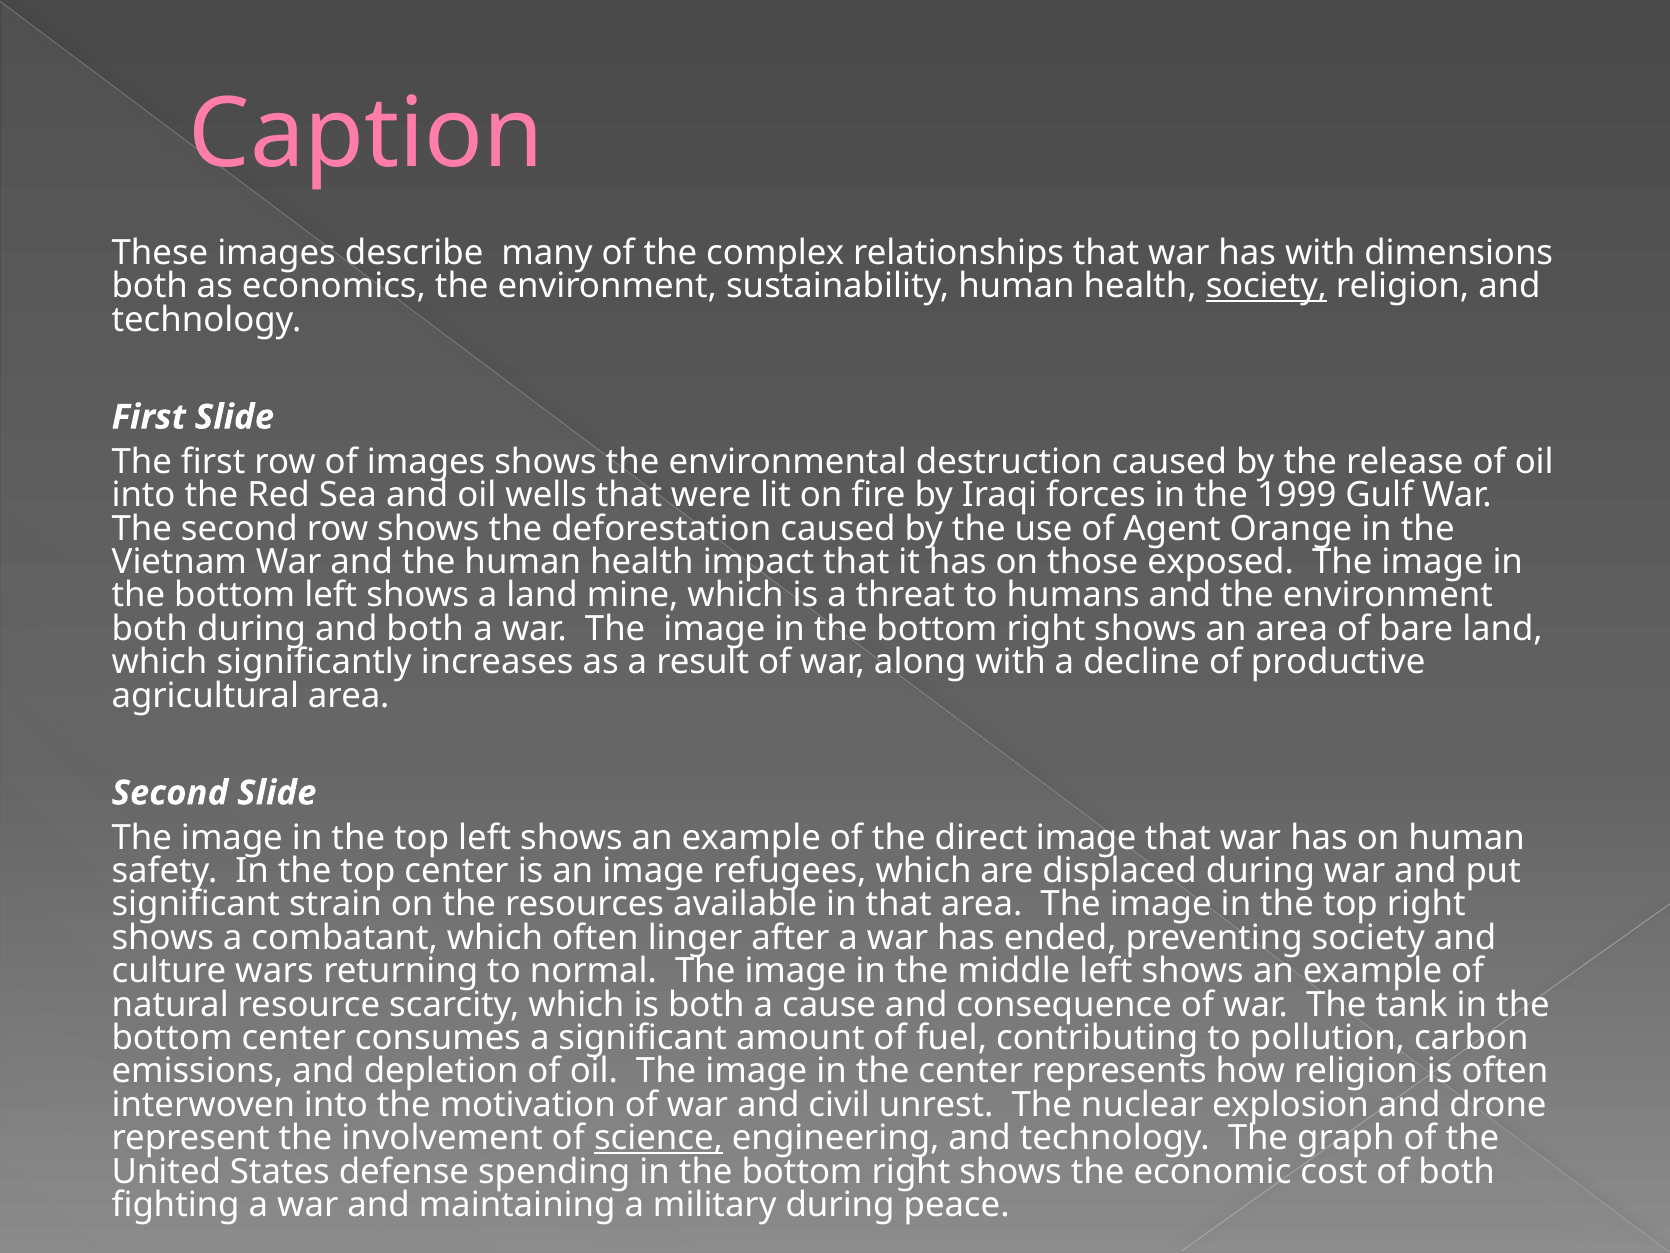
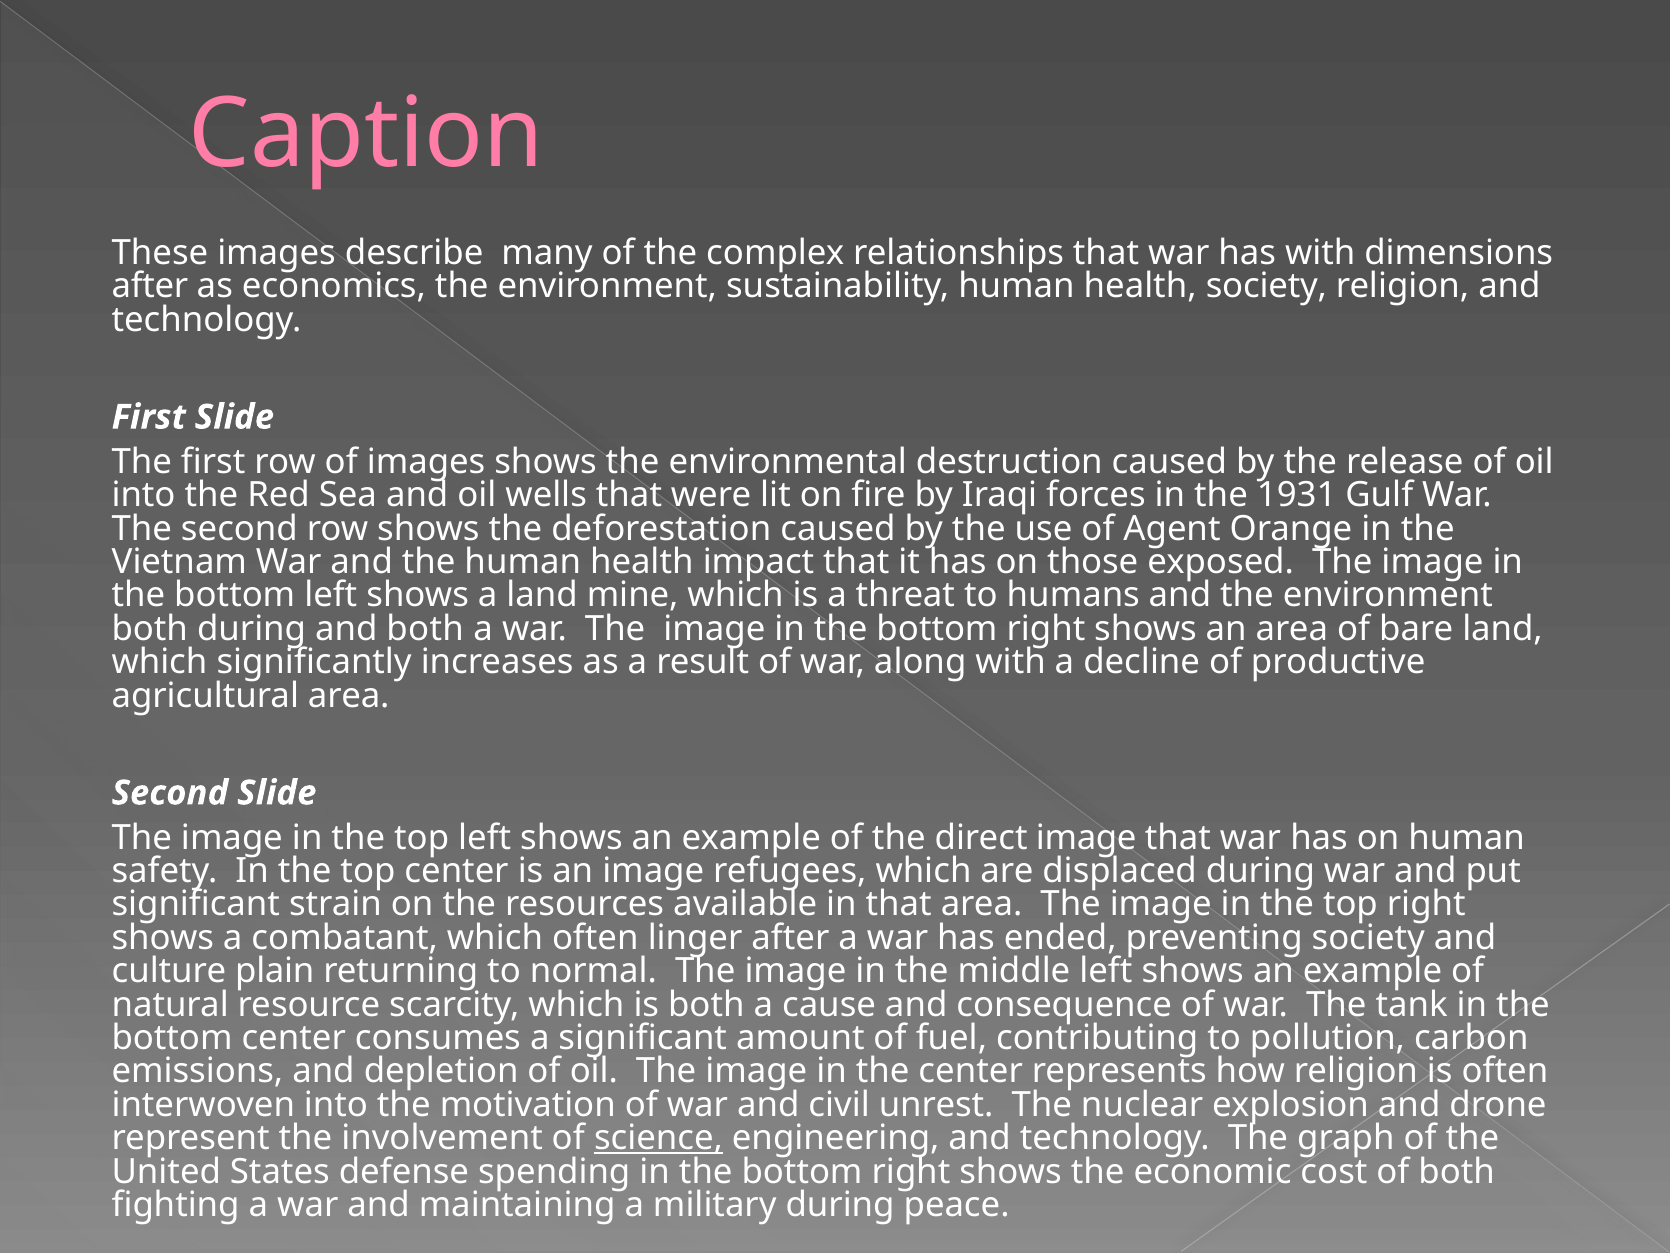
both: both -> after (150, 286)
society underline: present -> none (1266, 286)
1999: 1999 -> 1931 (1297, 495)
wars: wars -> plain (275, 971)
